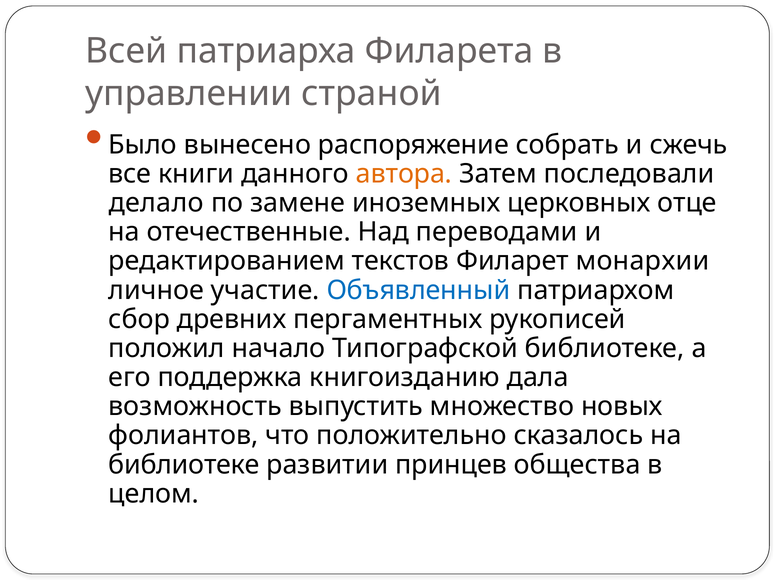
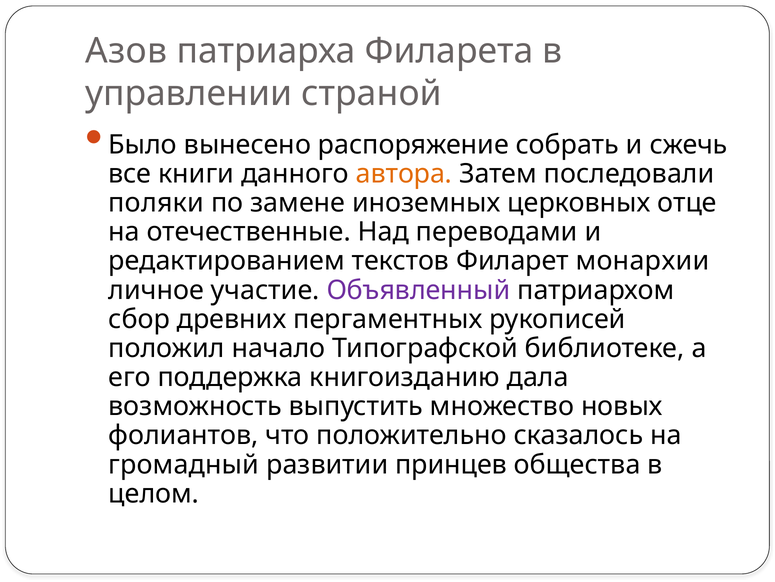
Всей: Всей -> Азов (126, 51)
делало: делало -> поляки (156, 203)
Объявленный colour: blue -> purple (418, 290)
библиотеке: библиотеке -> громадный (184, 464)
